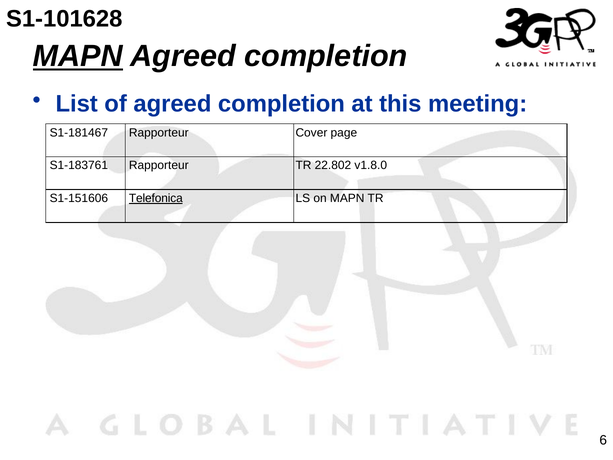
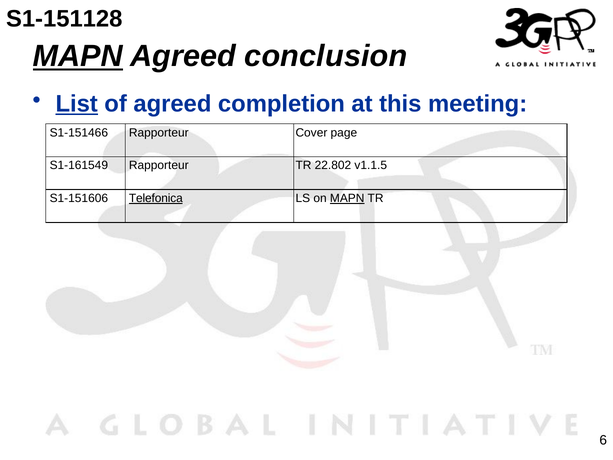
S1-101628: S1-101628 -> S1-151128 (64, 19)
completion: completion -> conclusion (326, 56)
List underline: none -> present (77, 104)
S1-181467: S1-181467 -> S1-151466 (79, 133)
S1-183761: S1-183761 -> S1-161549 (79, 165)
v1.8.0: v1.8.0 -> v1.1.5 (371, 165)
MAPN underline: none -> present (347, 198)
